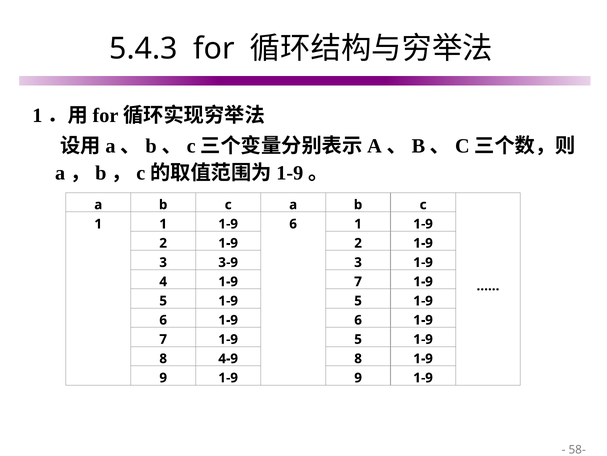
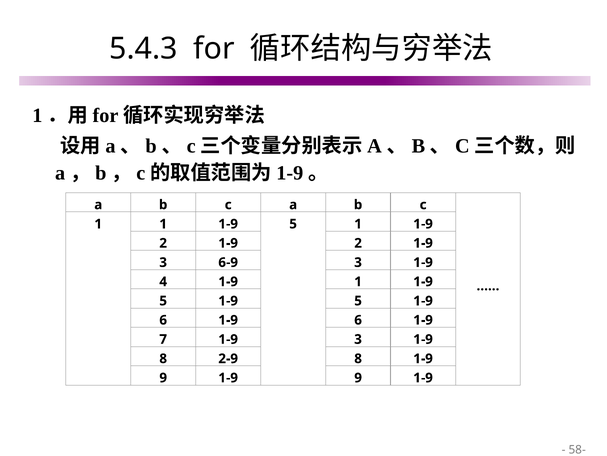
1 1 1-9 6: 6 -> 5 (293, 224)
3-9: 3-9 -> 6-9 (228, 262)
4 1-9 7: 7 -> 1 (358, 281)
5: 5 -> 3 (358, 339)
4-9: 4-9 -> 2-9 (228, 358)
